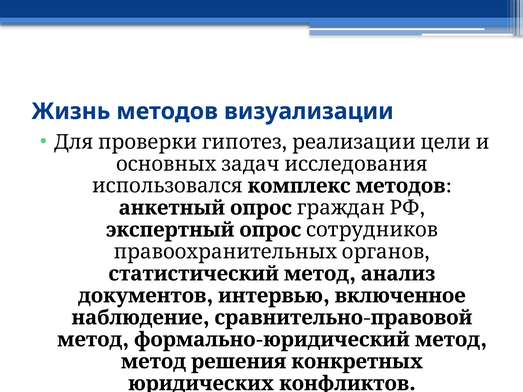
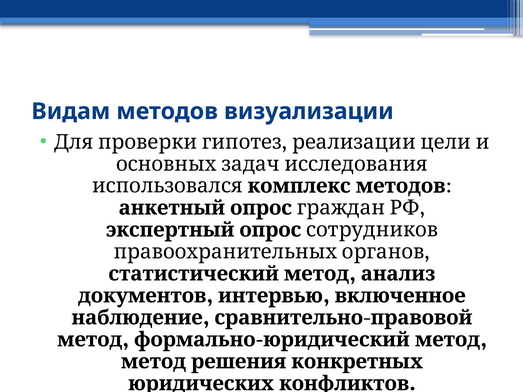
Жизнь: Жизнь -> Видам (71, 111)
